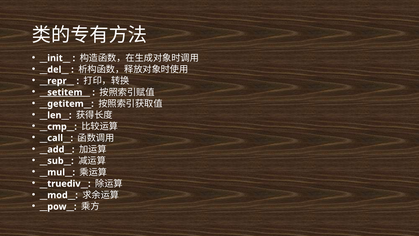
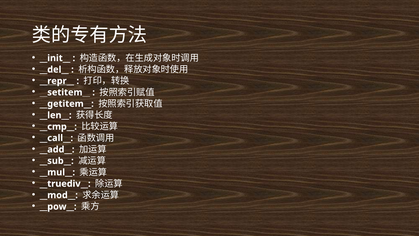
__setitem__ underline: present -> none (65, 92)
